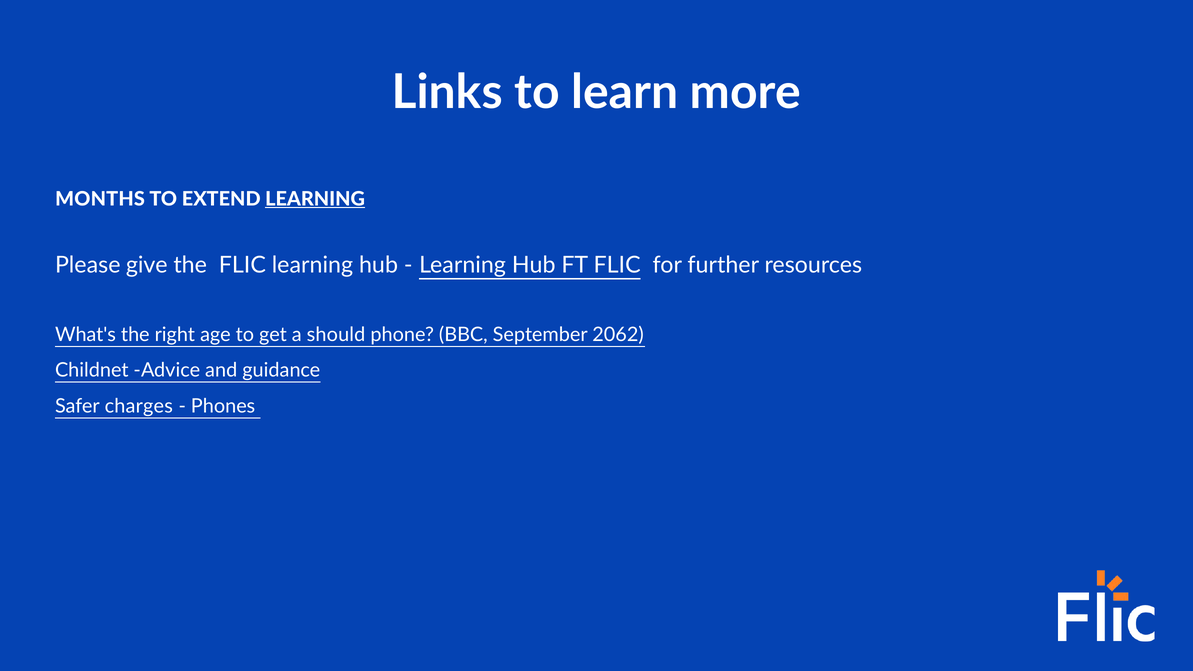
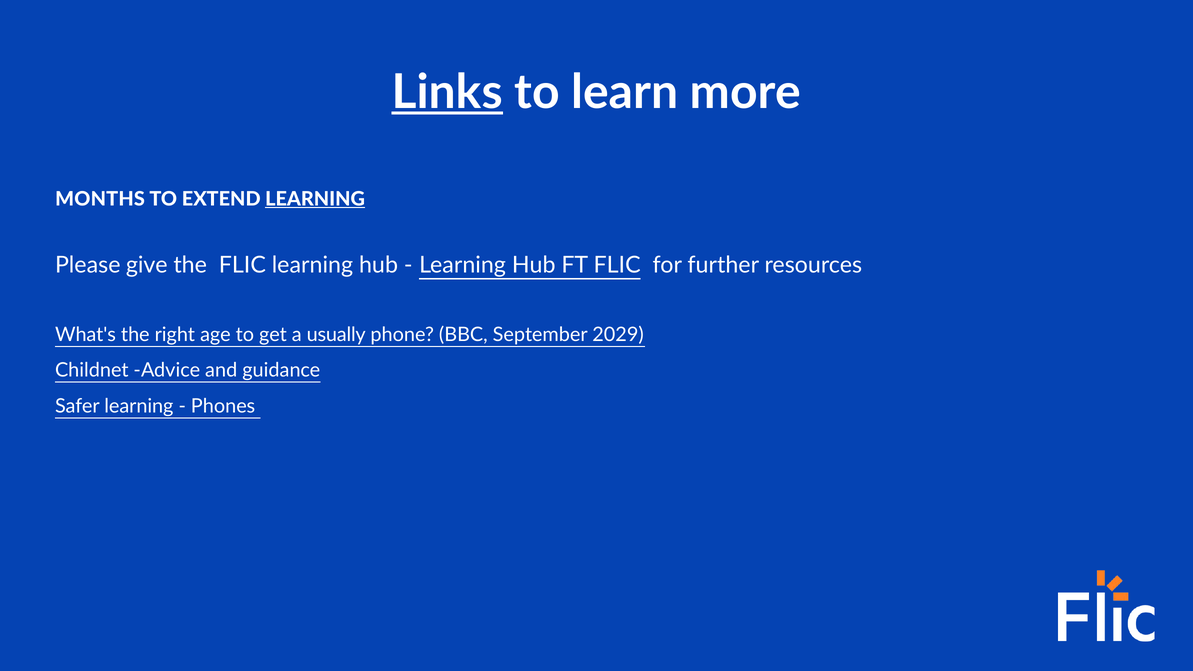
Links underline: none -> present (447, 92)
should: should -> usually (336, 335)
2062: 2062 -> 2029 (618, 335)
Safer charges: charges -> learning (139, 406)
